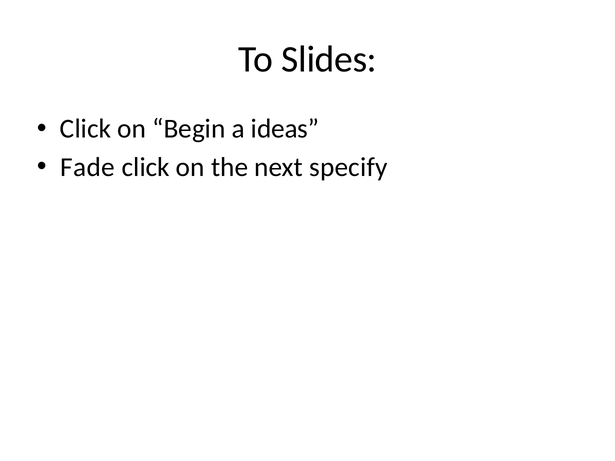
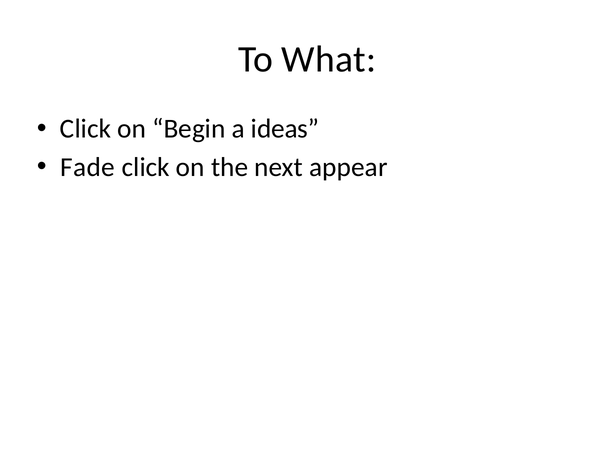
Slides: Slides -> What (329, 60)
specify: specify -> appear (348, 167)
